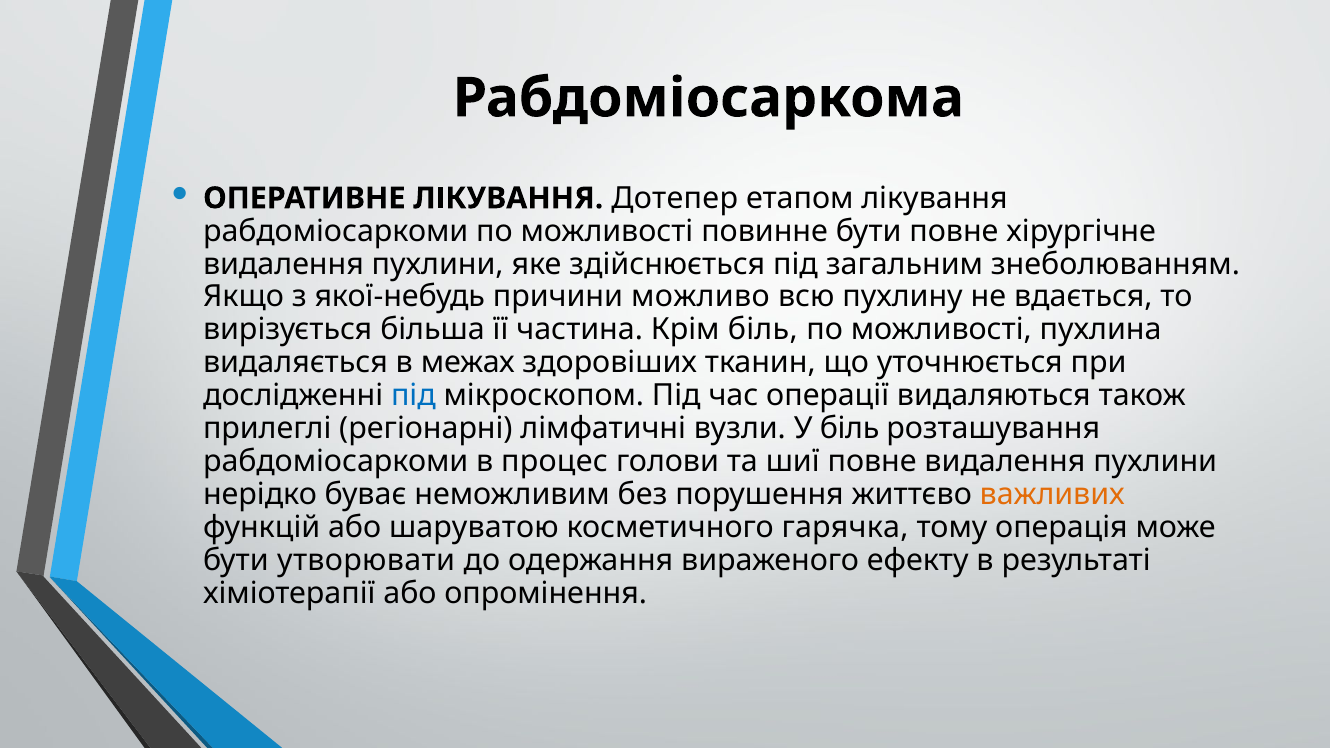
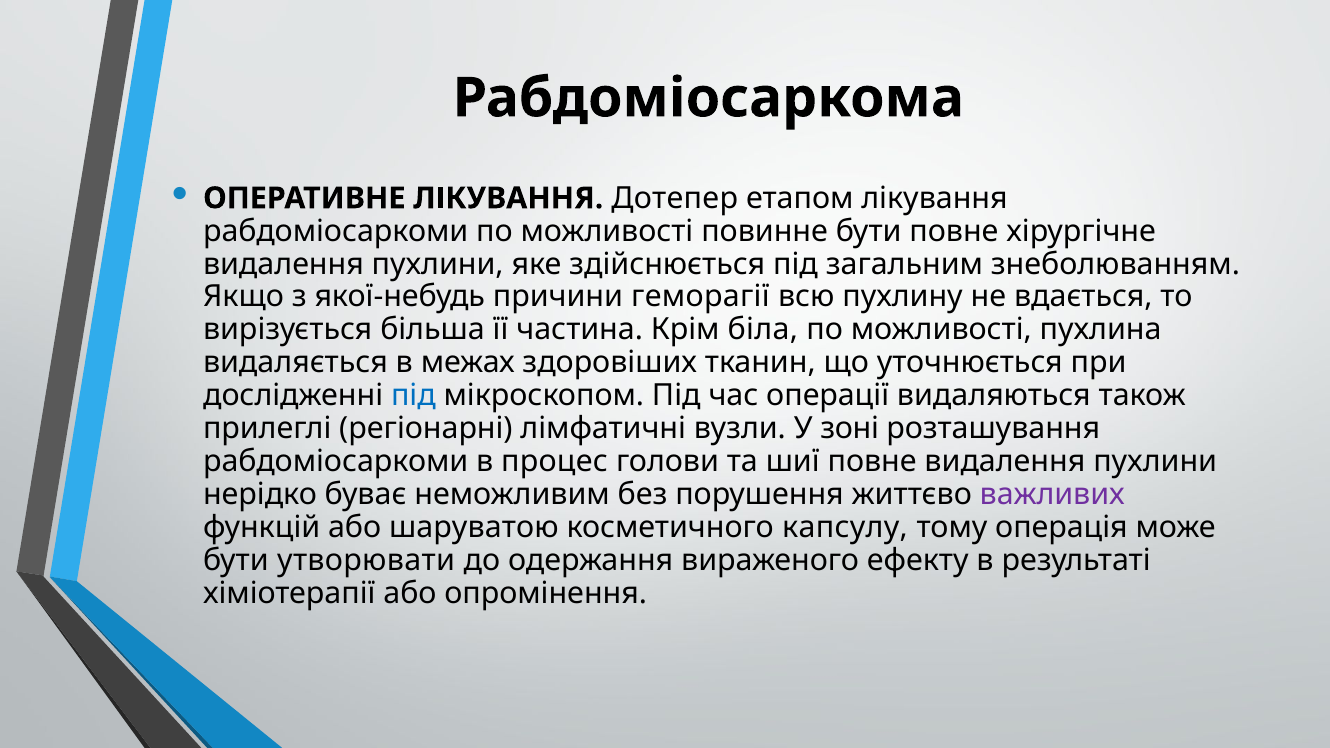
можливо: можливо -> геморагії (700, 297)
Крім біль: біль -> біла (763, 330)
У біль: біль -> зоні (850, 429)
важливих colour: orange -> purple (1052, 494)
гарячка: гарячка -> капсулу (845, 527)
